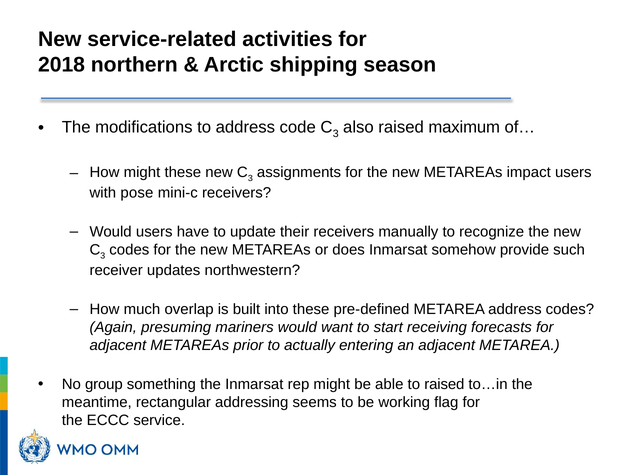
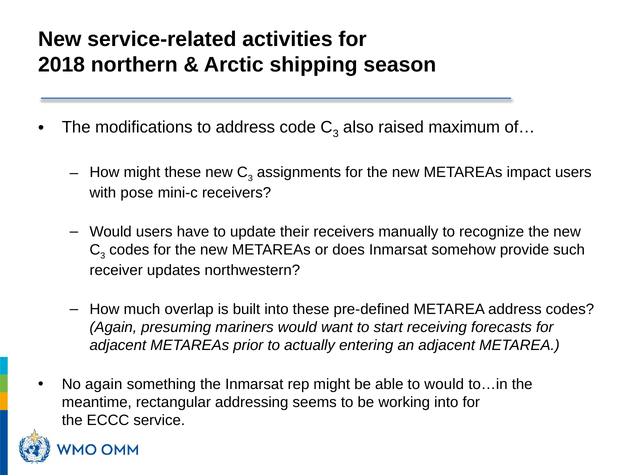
No group: group -> again (104, 385)
to raised: raised -> would (444, 385)
working flag: flag -> into (446, 403)
